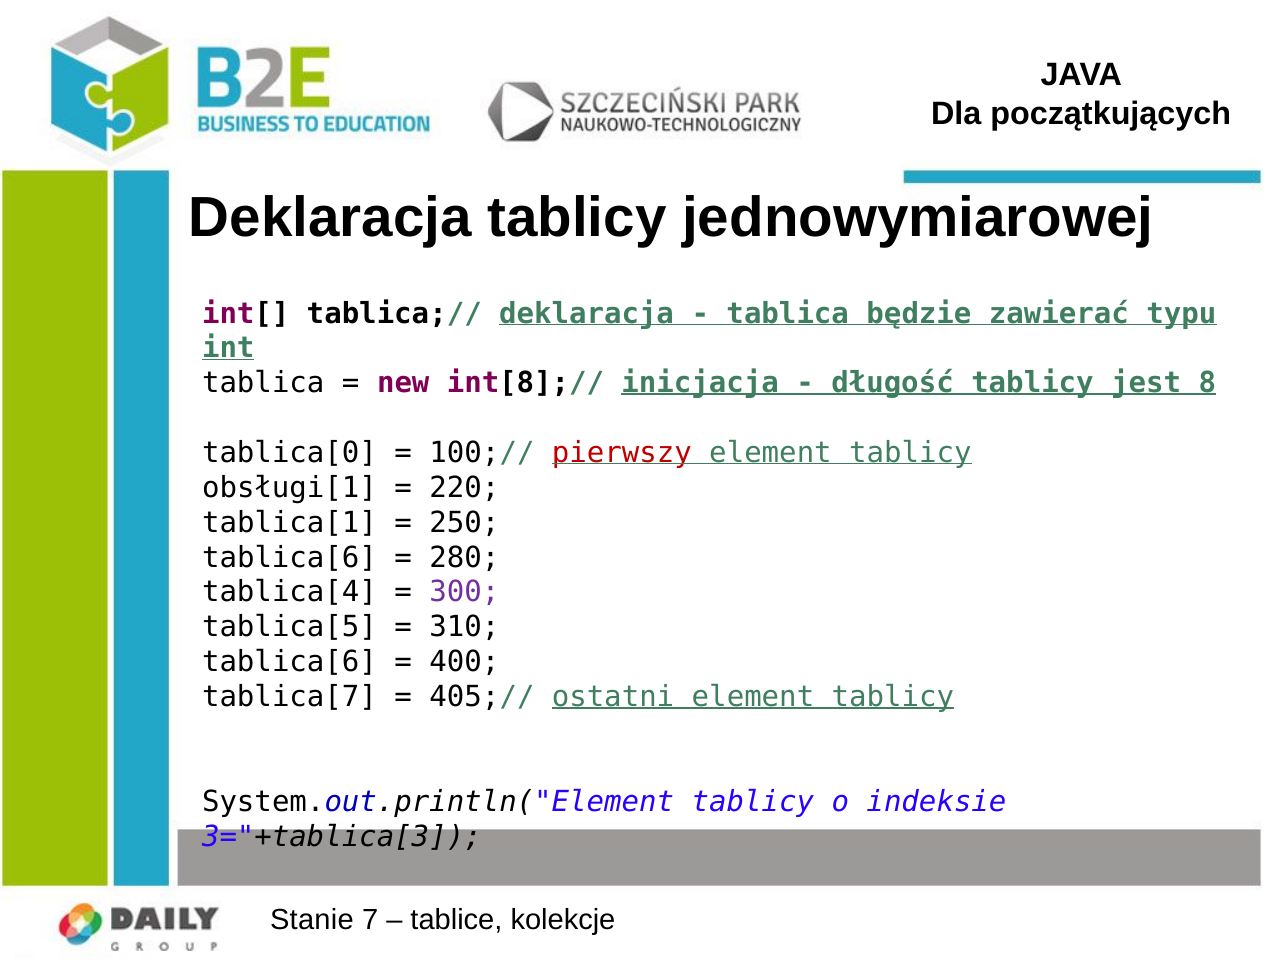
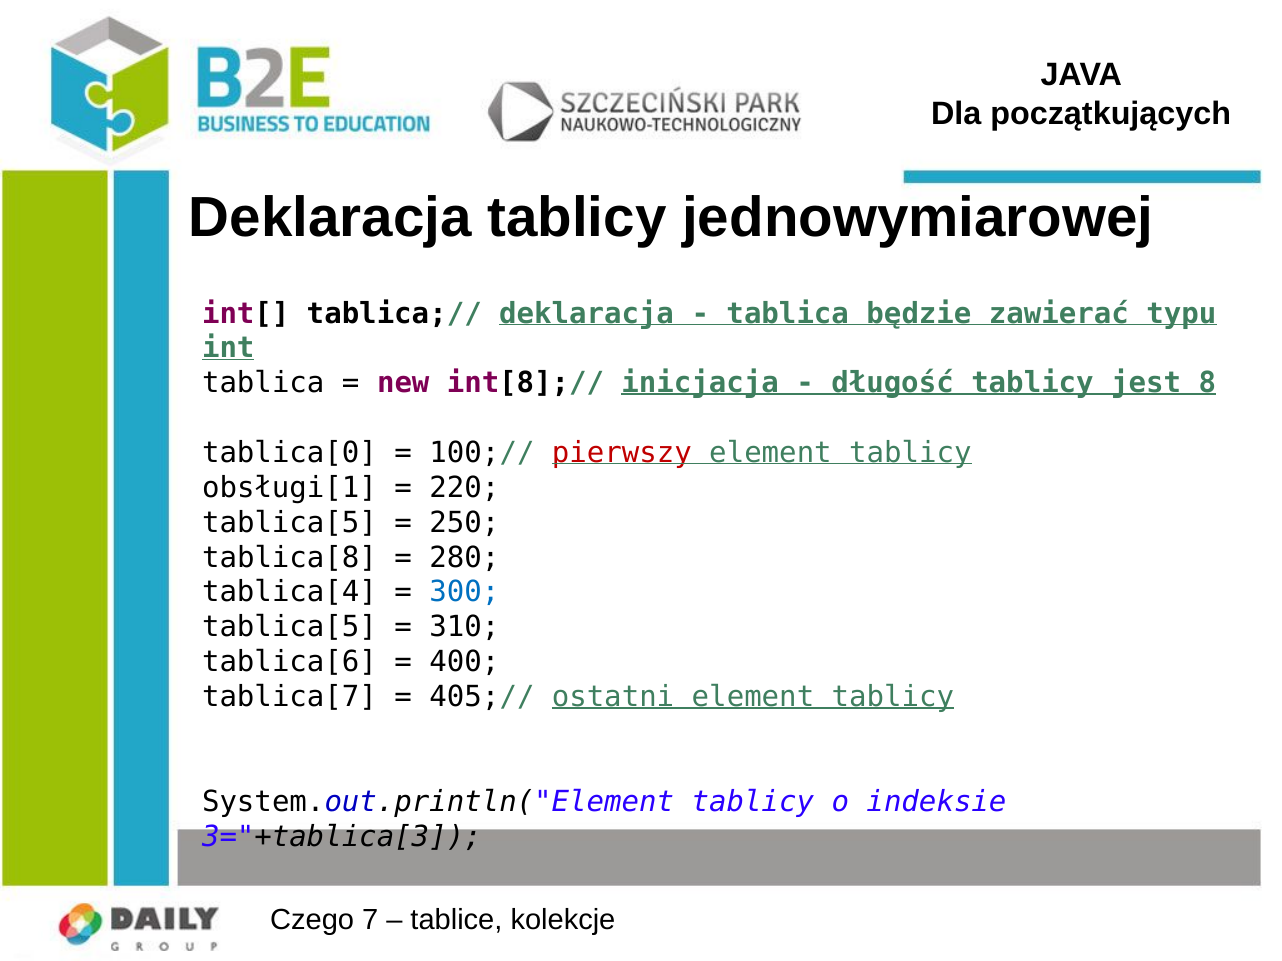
tablica[1: tablica[1 -> tablica[5 (289, 523)
tablica[6: tablica[6 -> tablica[8 (289, 558)
300 colour: purple -> blue (464, 593)
Stanie: Stanie -> Czego (312, 920)
